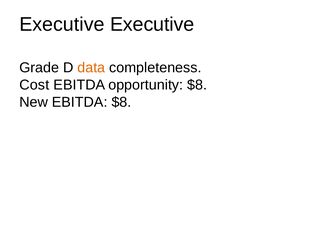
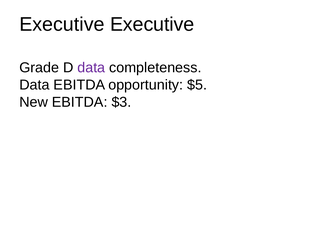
data colour: orange -> purple (91, 68)
Cost: Cost -> Data (34, 85)
opportunity $8: $8 -> $5 (197, 85)
EBITDA $8: $8 -> $3 (121, 102)
